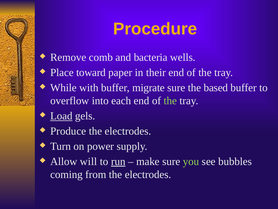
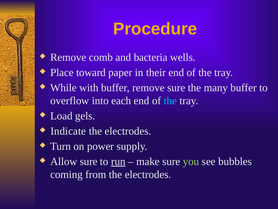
buffer migrate: migrate -> remove (148, 88)
based: based -> many (216, 88)
the colour: light green -> light blue (170, 101)
Load underline: present -> none (61, 116)
Produce: Produce -> Indicate (68, 131)
Allow will: will -> sure (89, 161)
